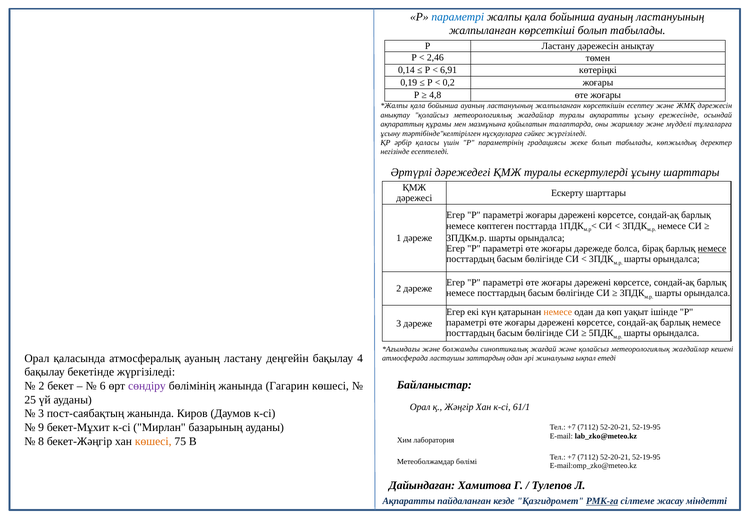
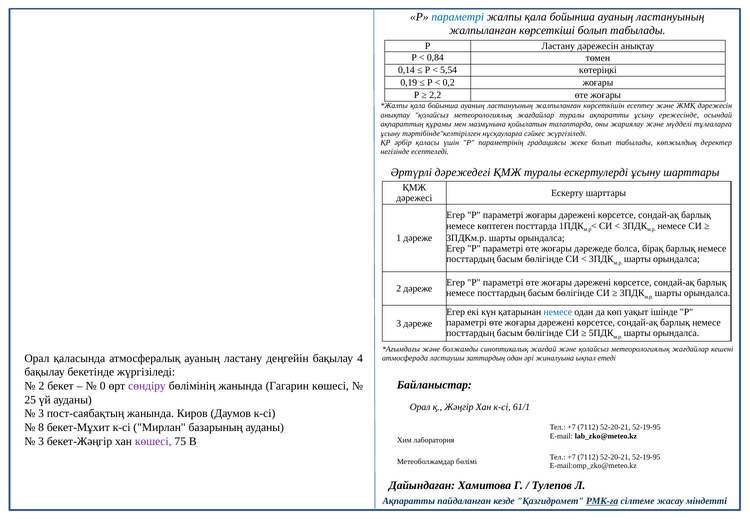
2,46: 2,46 -> 0,84 (435, 58)
6,91: 6,91 -> 5,54 (449, 70)
4,8: 4,8 -> 2,2 (435, 95)
немесе underline: present -> none (712, 249)
немесе colour: orange -> blue (558, 312)
6: 6 -> 0 (103, 386)
9: 9 -> 8 (41, 428)
8: 8 -> 3 (41, 442)
көшесі colour: orange -> purple (153, 442)
